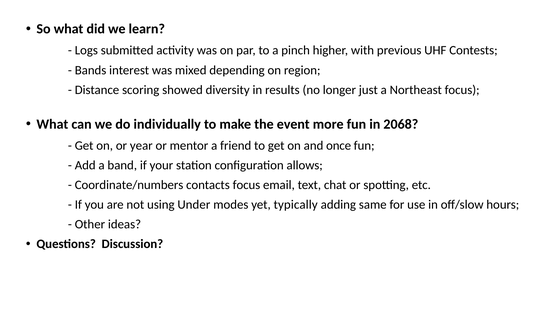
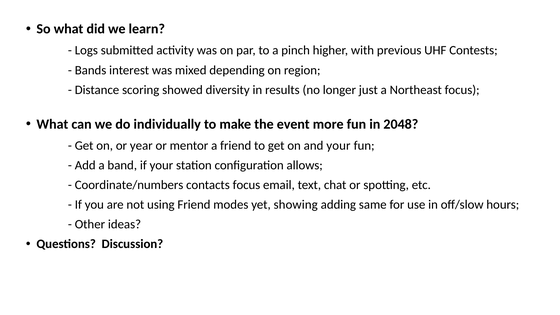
2068: 2068 -> 2048 (401, 124)
and once: once -> your (338, 145)
using Under: Under -> Friend (194, 205)
typically: typically -> showing (296, 205)
